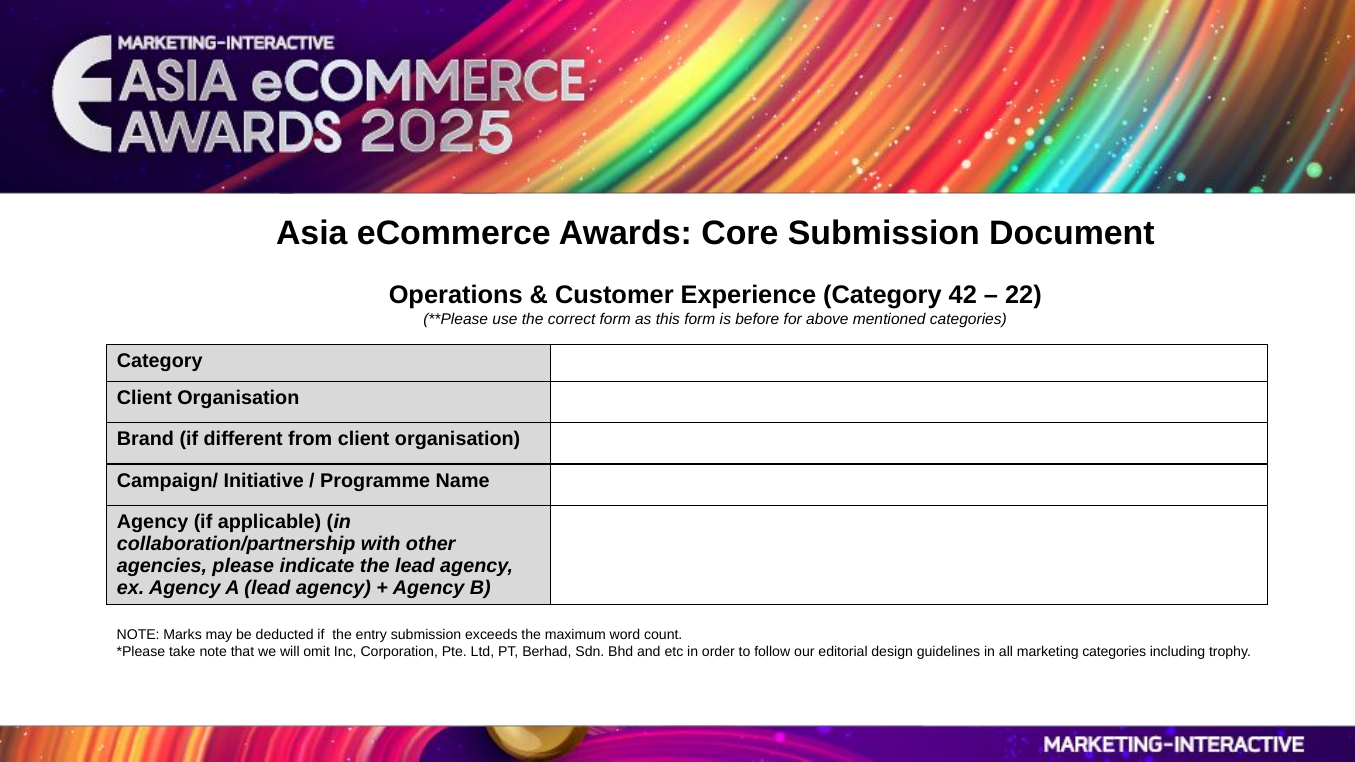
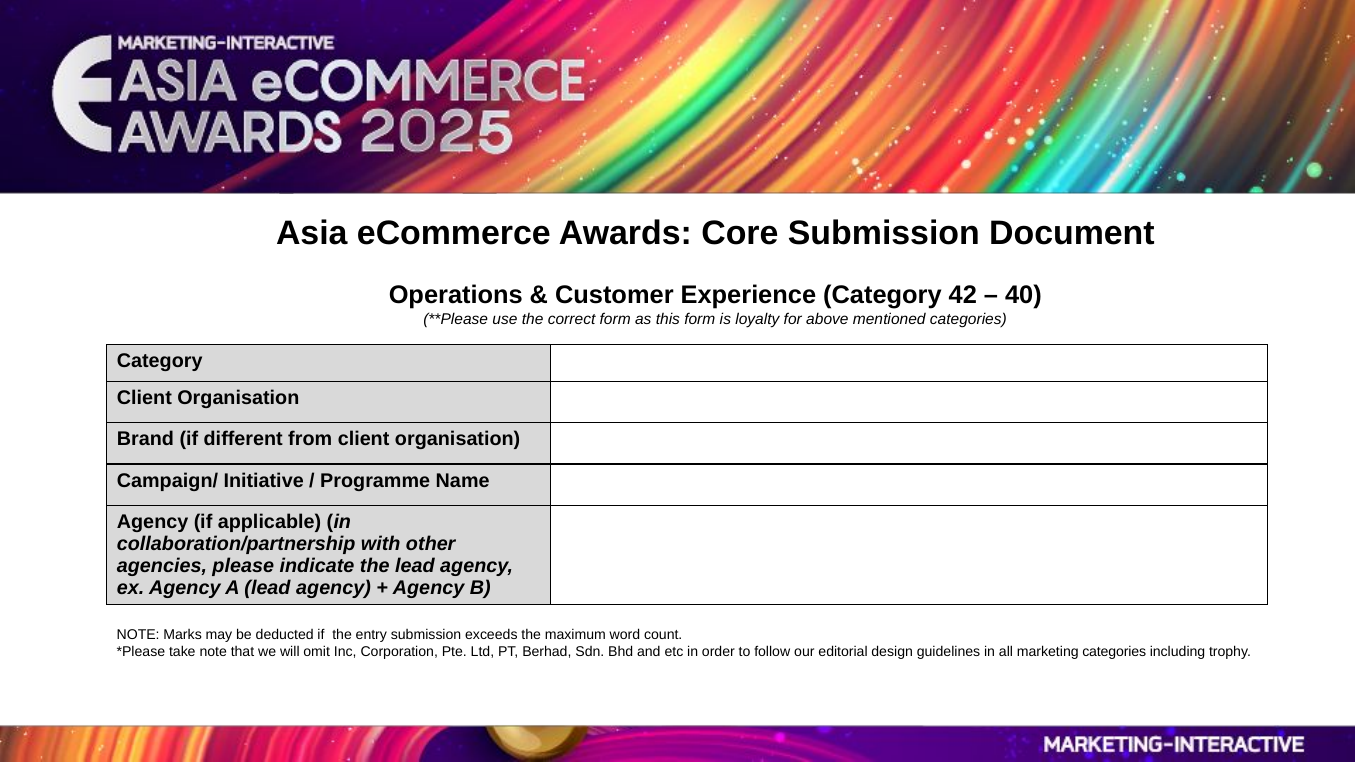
22: 22 -> 40 (1023, 296)
before: before -> loyalty (757, 319)
